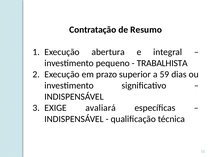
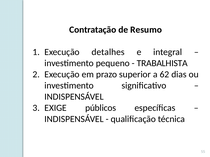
abertura: abertura -> detalhes (108, 52)
59: 59 -> 62 (164, 75)
avaliará: avaliará -> públicos (101, 108)
